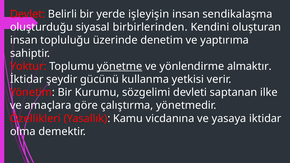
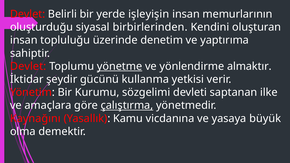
sendikalaşma: sendikalaşma -> memurlarının (237, 14)
Yoktur: Yoktur -> Devlet (28, 66)
çalıştırma underline: none -> present (127, 105)
Özellikleri: Özellikleri -> Kaynağını (35, 119)
iktidar: iktidar -> büyük (265, 119)
